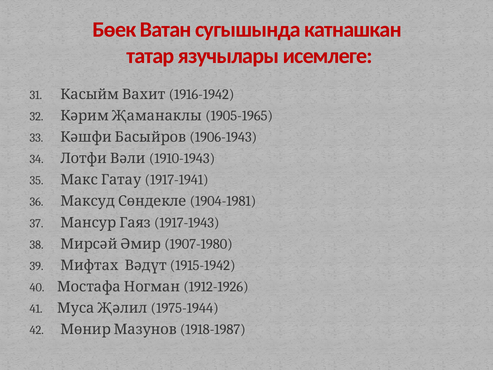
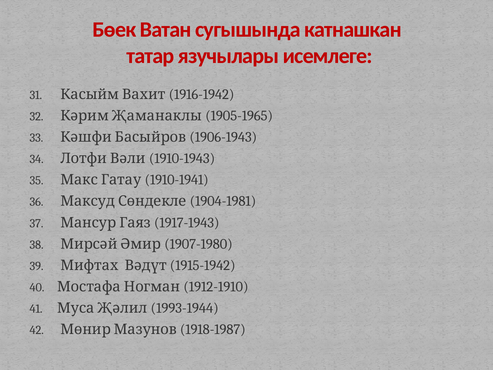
1917-1941: 1917-1941 -> 1910-1941 (177, 180)
1912-1926: 1912-1926 -> 1912-1910 (216, 287)
1975-1944: 1975-1944 -> 1993-1944 (185, 308)
